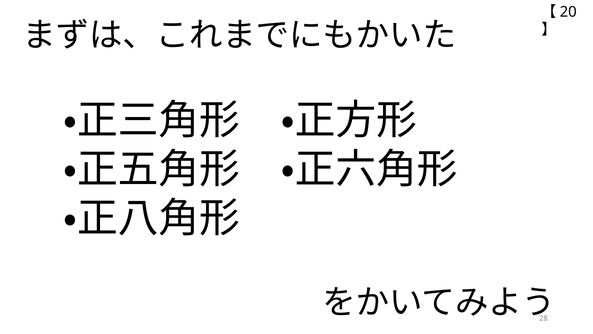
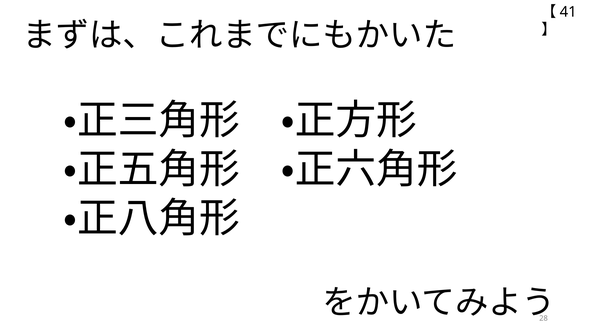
20: 20 -> 41 (568, 12)
